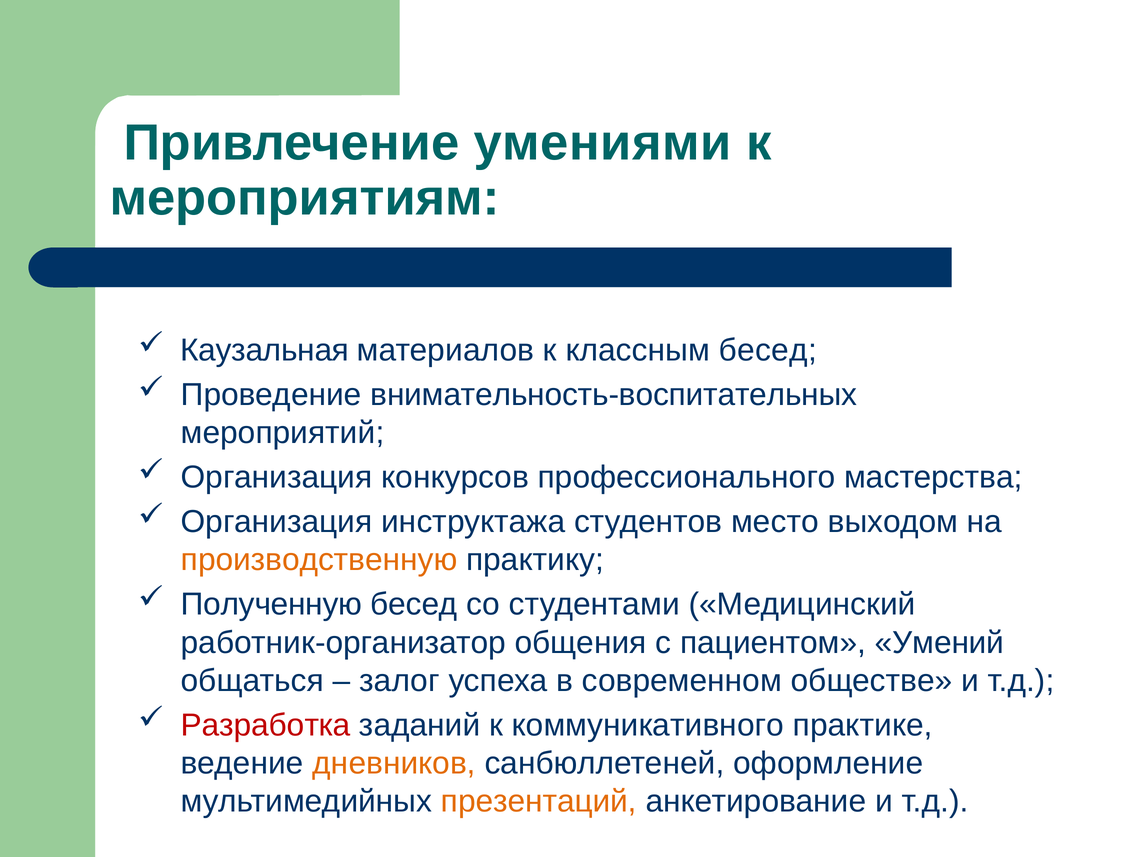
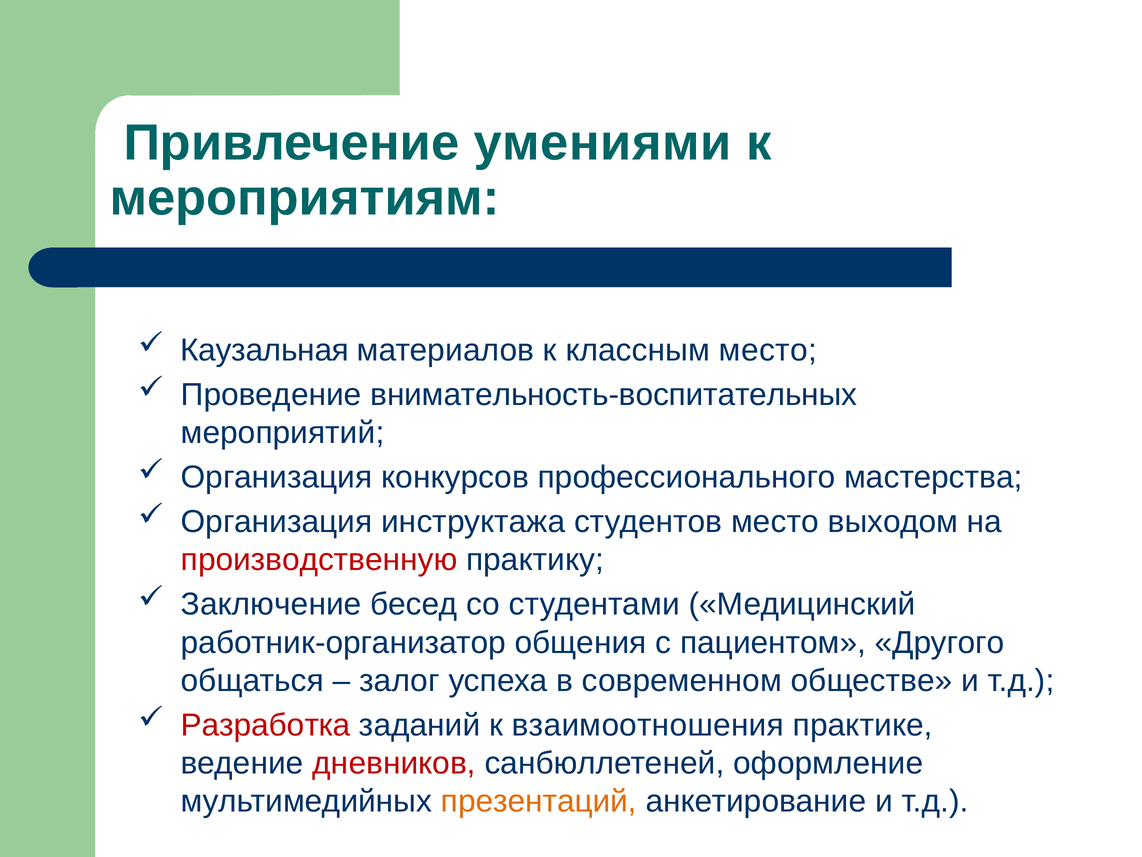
классным бесед: бесед -> место (768, 350)
производственную colour: orange -> red (319, 560)
Полученную: Полученную -> Заключение (271, 604)
Умений: Умений -> Другого (940, 642)
коммуникативного: коммуникативного -> взаимоотношения (648, 725)
дневников colour: orange -> red (394, 763)
